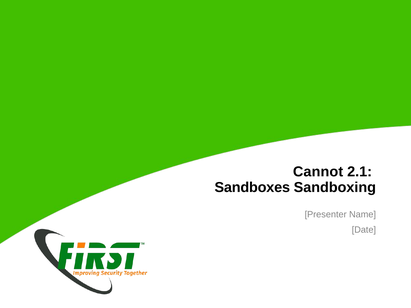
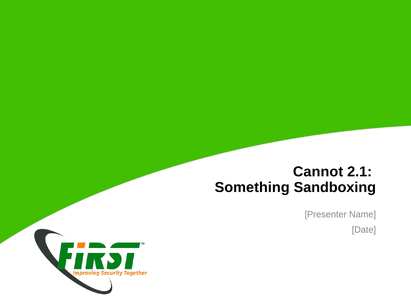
Sandboxes: Sandboxes -> Something (252, 187)
